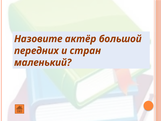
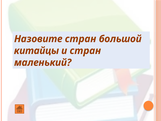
Назовите актёр: актёр -> стран (81, 39)
передних: передних -> китайцы (36, 51)
